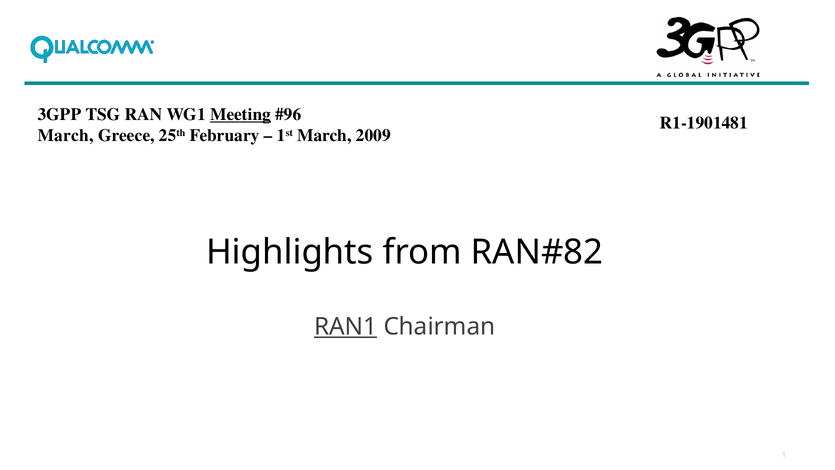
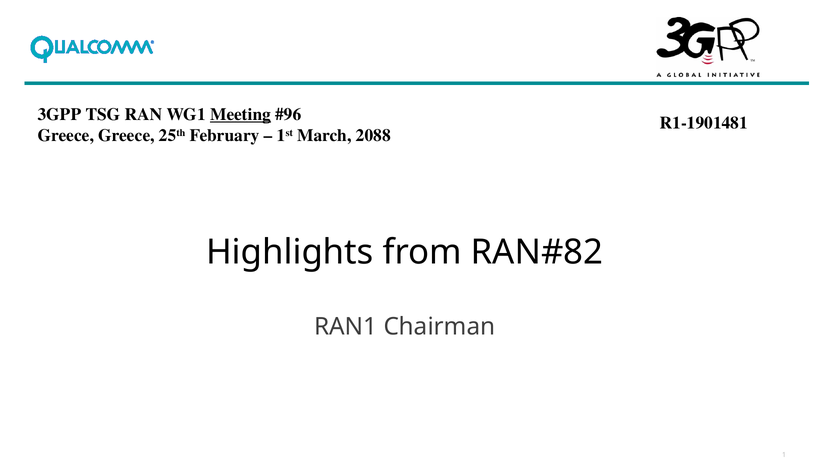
March: March -> Greece (66, 136)
2009: 2009 -> 2088 (373, 136)
RAN1 underline: present -> none (346, 327)
